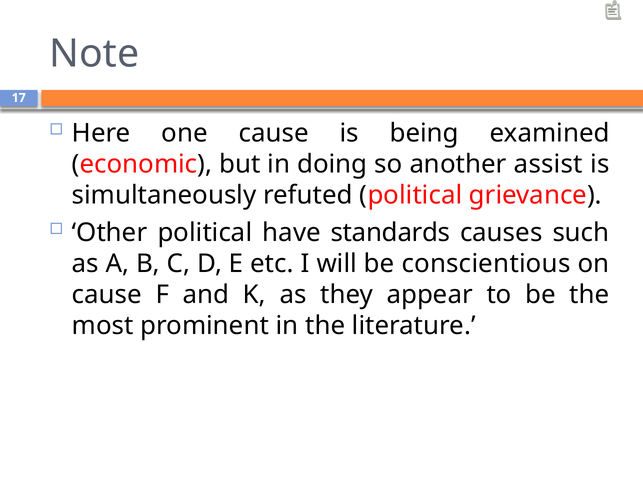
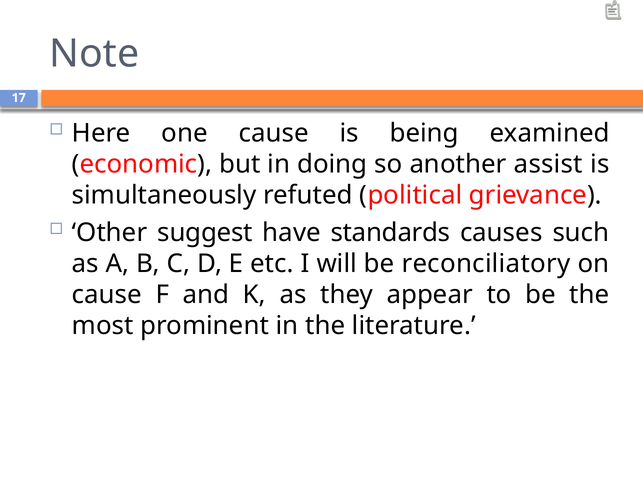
Other political: political -> suggest (205, 233)
conscientious: conscientious -> reconciliatory (486, 264)
